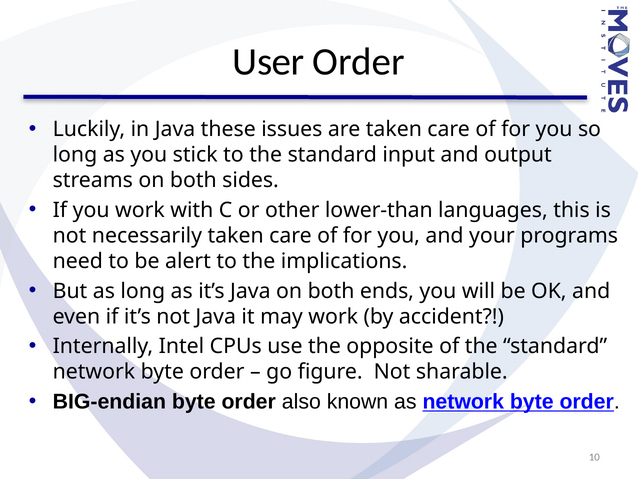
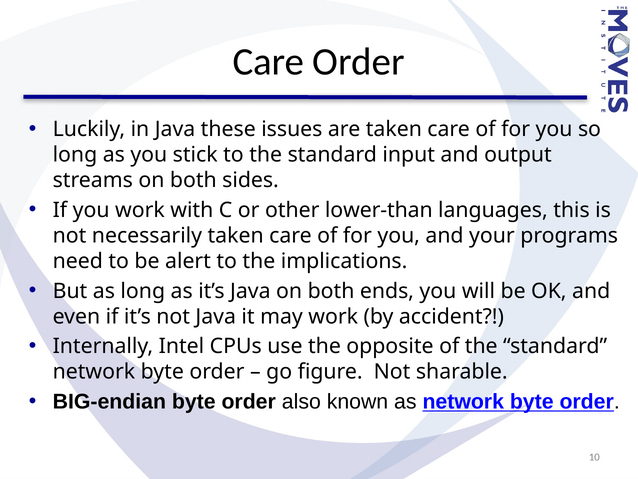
User: User -> Care (268, 62)
